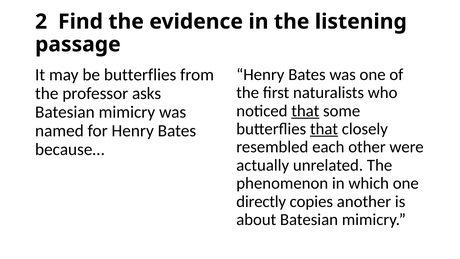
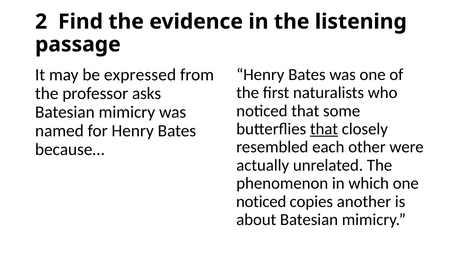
be butterflies: butterflies -> expressed (140, 75)
that underline: present -> none (305, 111)
directly: directly -> noticed (261, 201)
